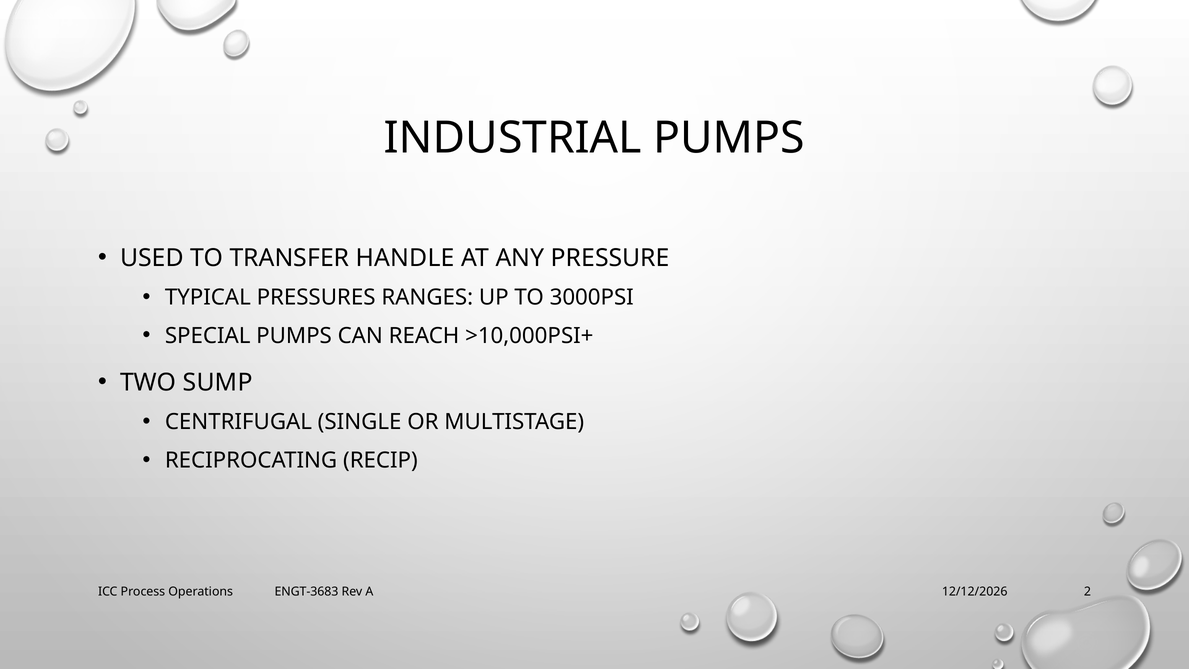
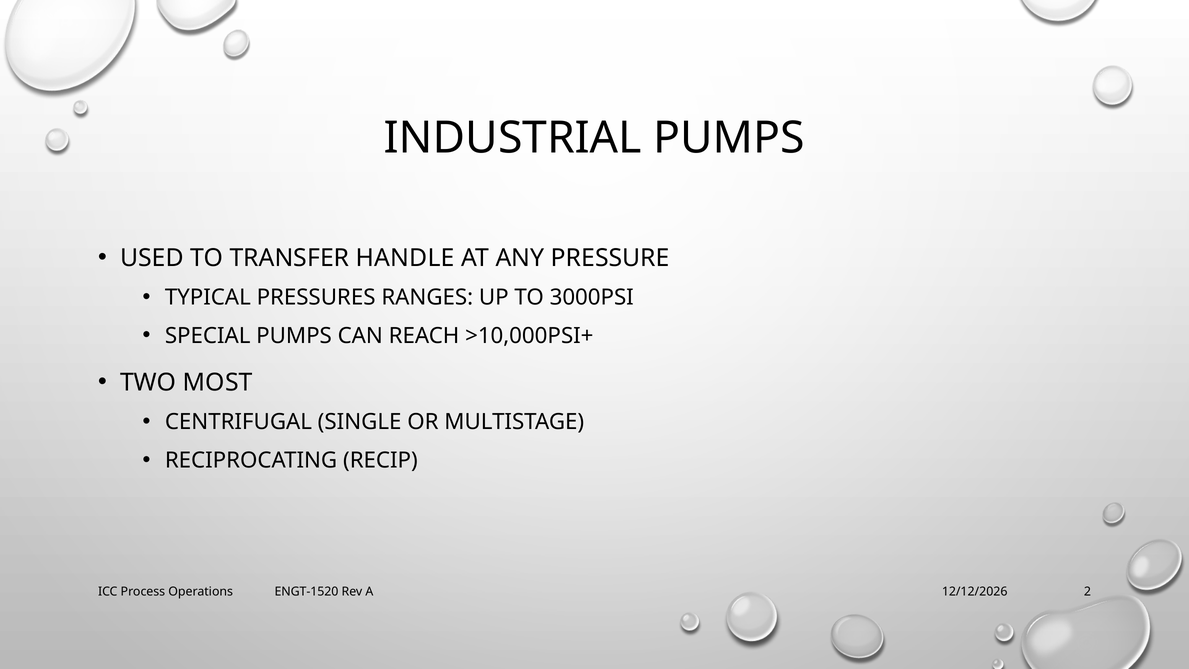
SUMP: SUMP -> MOST (218, 382)
ENGT-3683: ENGT-3683 -> ENGT-1520 (306, 591)
